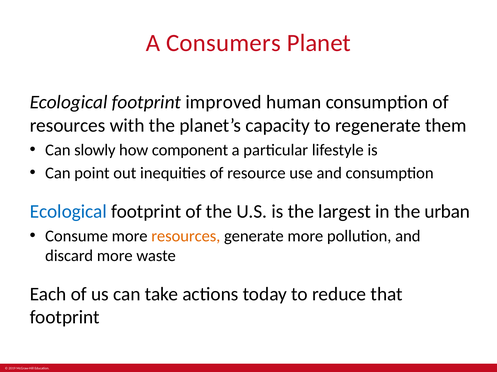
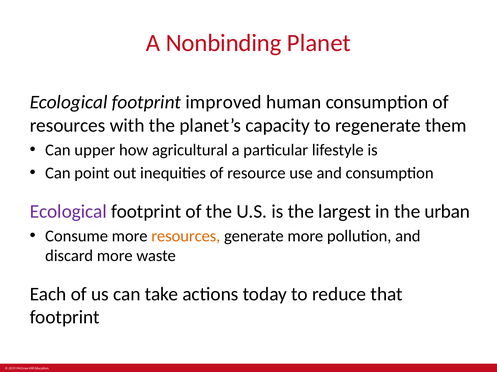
Consumers: Consumers -> Nonbinding (224, 43)
slowly: slowly -> upper (95, 150)
component: component -> agricultural (190, 150)
Ecological colour: blue -> purple (68, 212)
